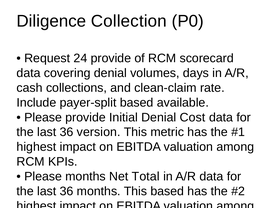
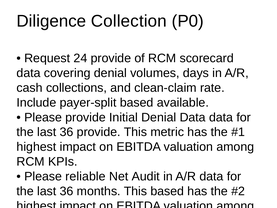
Denial Cost: Cost -> Data (193, 117)
36 version: version -> provide (99, 132)
Please months: months -> reliable (85, 176)
Total: Total -> Audit (146, 176)
